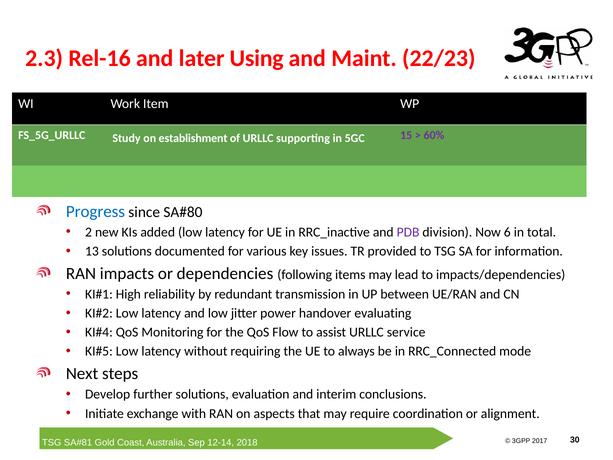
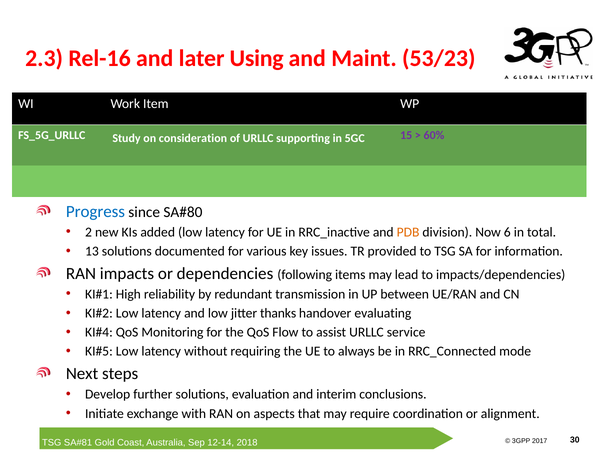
22/23: 22/23 -> 53/23 (439, 58)
establishment: establishment -> consideration (193, 138)
PDB colour: purple -> orange (408, 232)
power: power -> thanks (278, 313)
